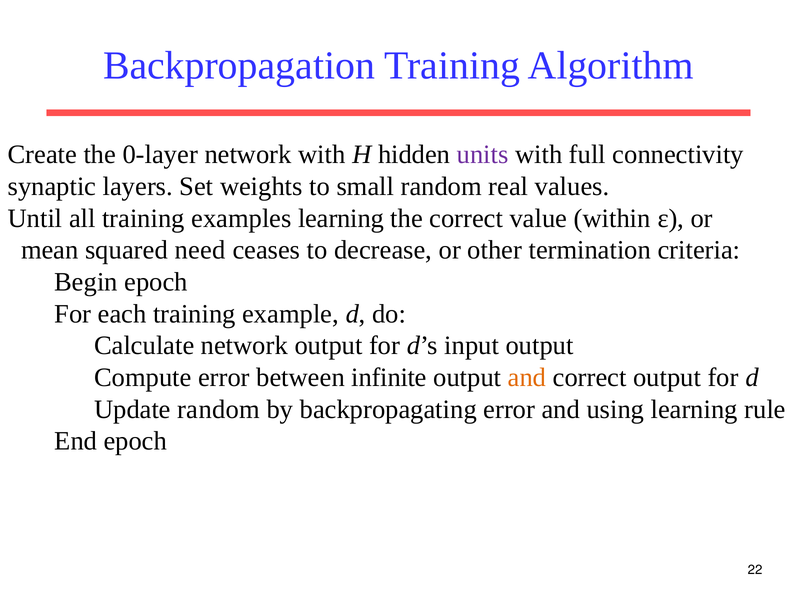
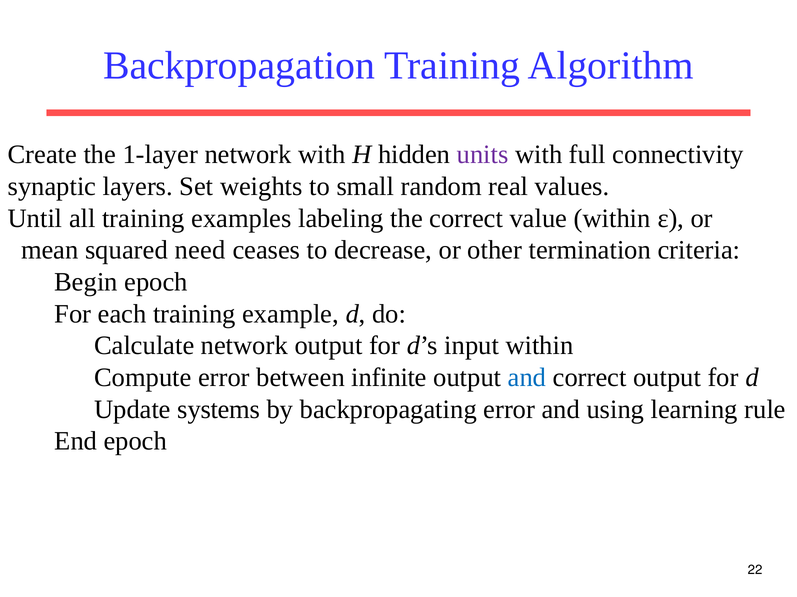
0-layer: 0-layer -> 1-layer (160, 155)
examples learning: learning -> labeling (341, 219)
input output: output -> within (540, 346)
and colour: orange -> blue (527, 378)
Update random: random -> systems (219, 410)
